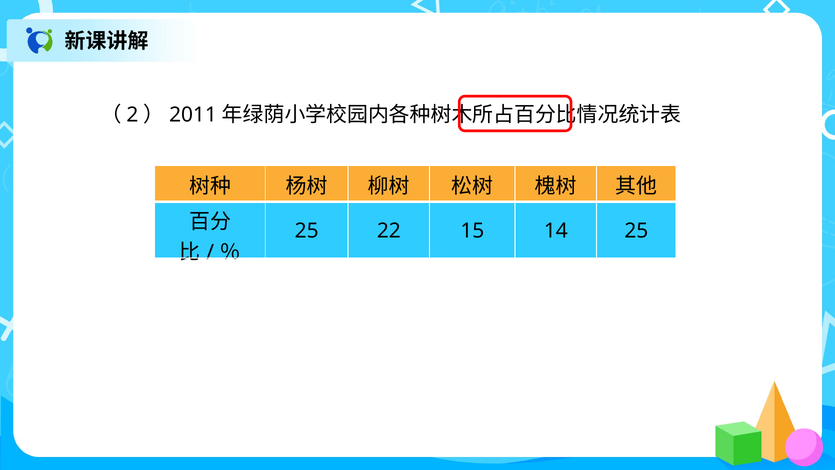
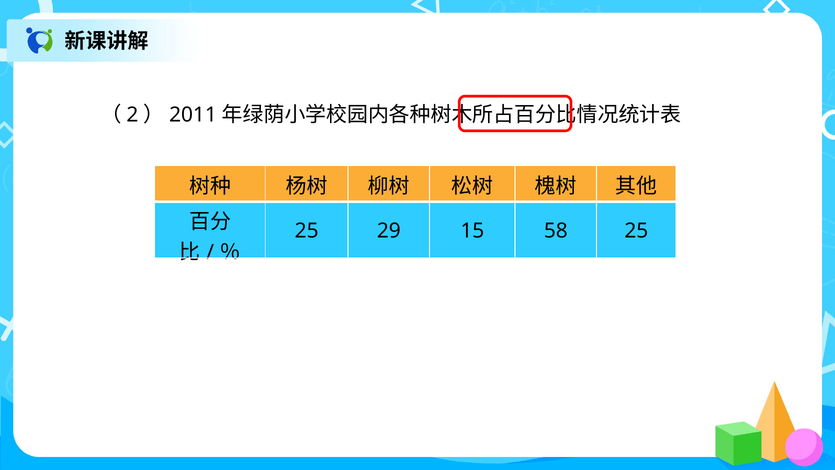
22: 22 -> 29 (389, 231)
14: 14 -> 58 (556, 231)
